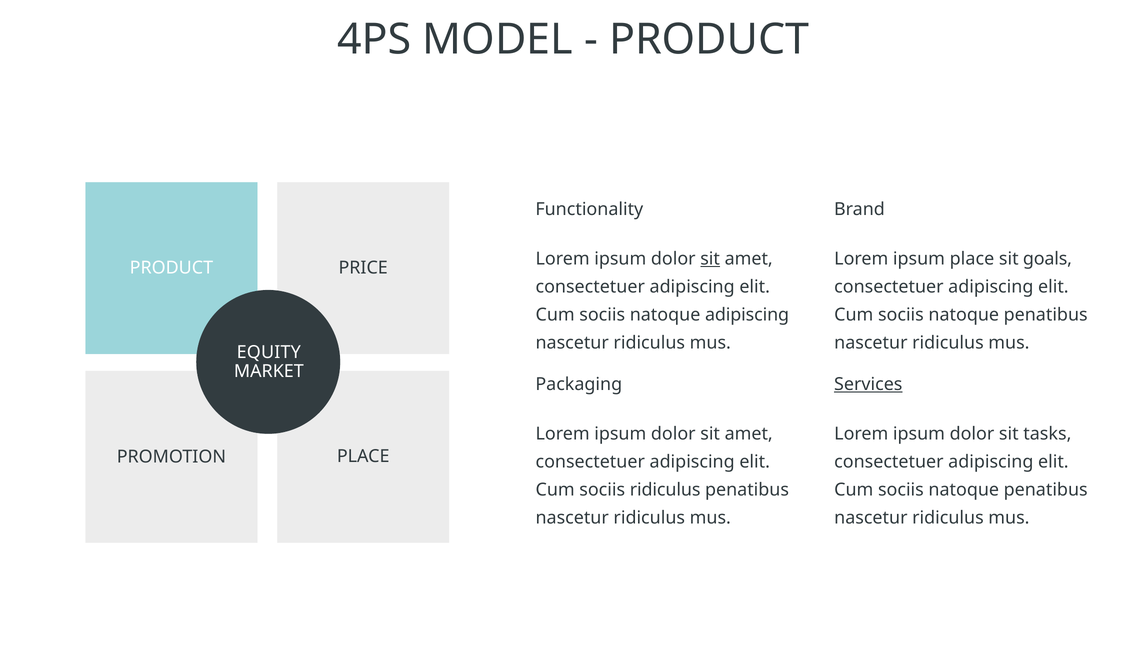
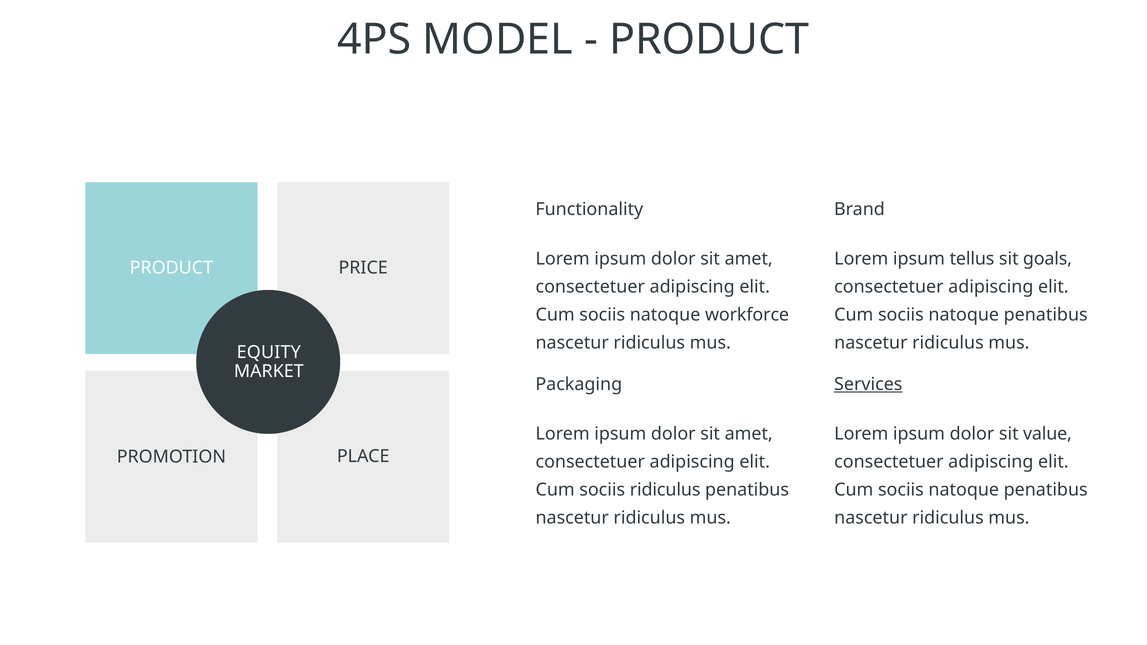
sit underline: present -> none (710, 259)
ipsum place: place -> tellus (972, 259)
natoque adipiscing: adipiscing -> workforce (747, 315)
tasks: tasks -> value (1047, 434)
